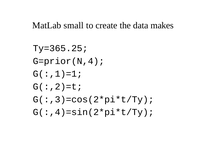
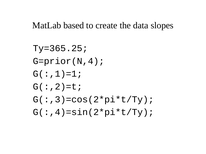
small: small -> based (74, 26)
makes: makes -> slopes (162, 26)
